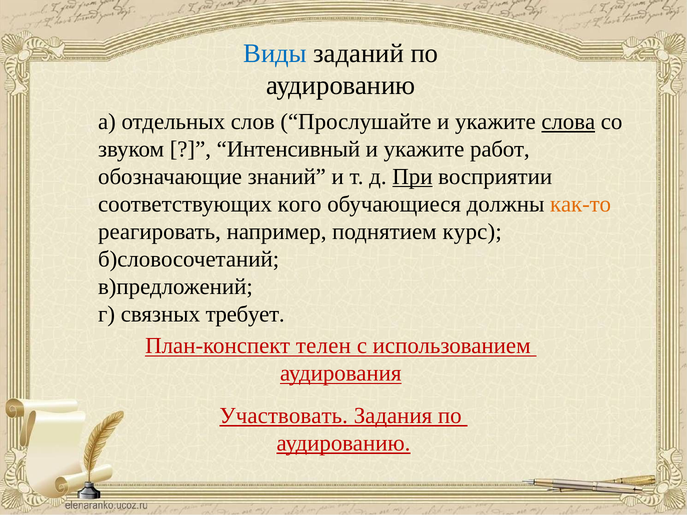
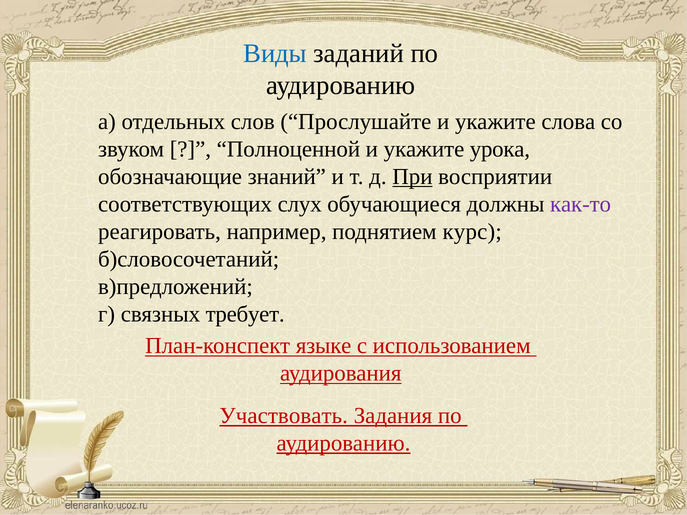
слова underline: present -> none (568, 122)
Интенсивный: Интенсивный -> Полноценной (288, 149)
работ: работ -> урока (500, 149)
кого: кого -> слух (300, 204)
как-то colour: orange -> purple (581, 204)
телен: телен -> языке (324, 346)
